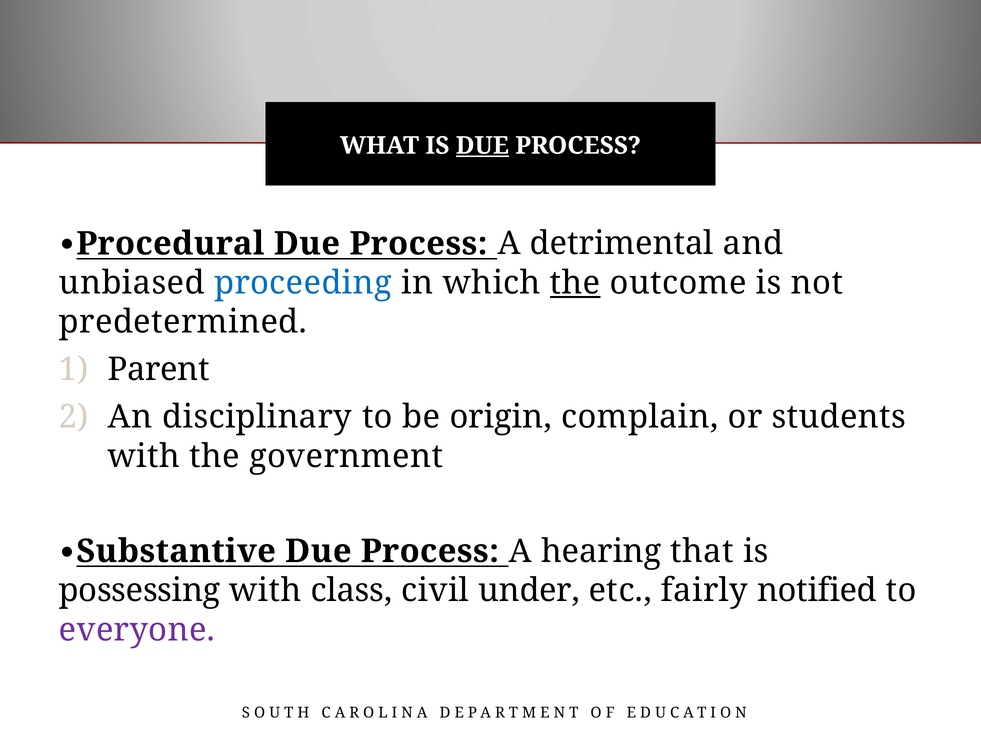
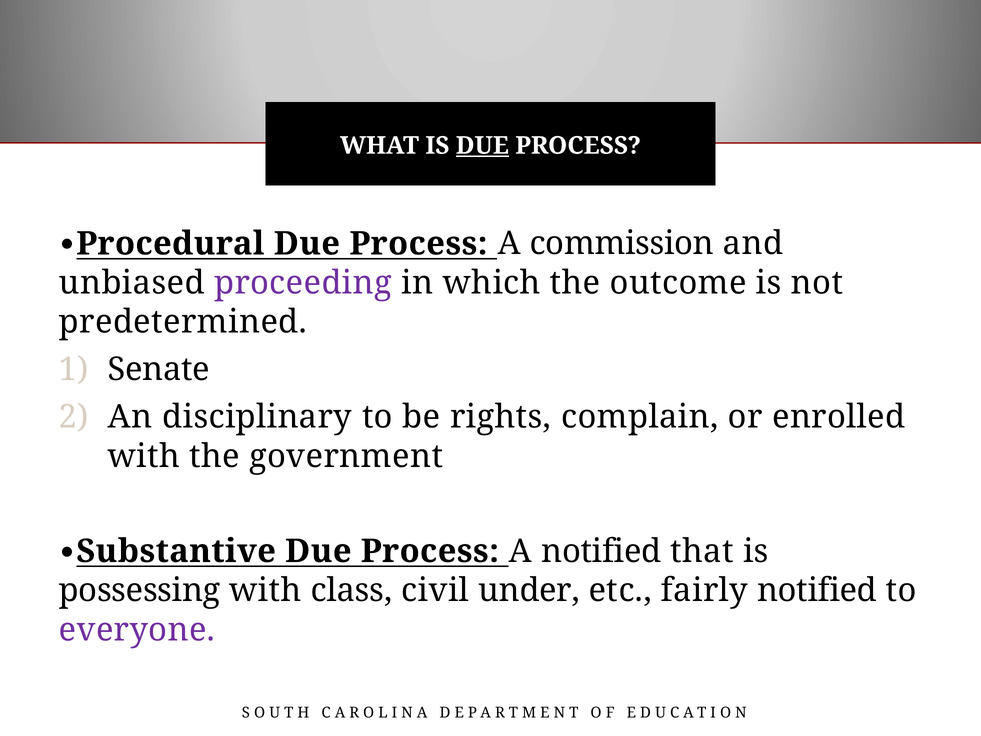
detrimental: detrimental -> commission (622, 244)
proceeding colour: blue -> purple (303, 283)
the underline: present -> none (575, 283)
Parent: Parent -> Senate (159, 370)
origin: origin -> rights (500, 417)
students: students -> enrolled (839, 417)
A hearing: hearing -> notified (601, 551)
